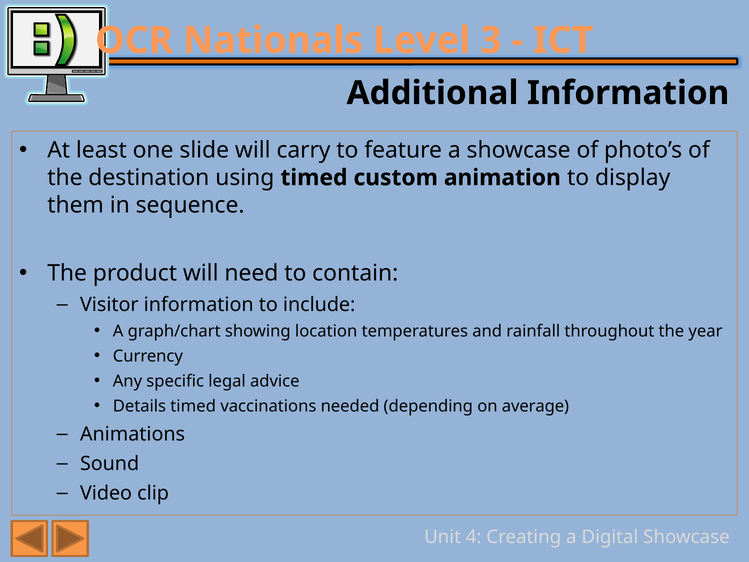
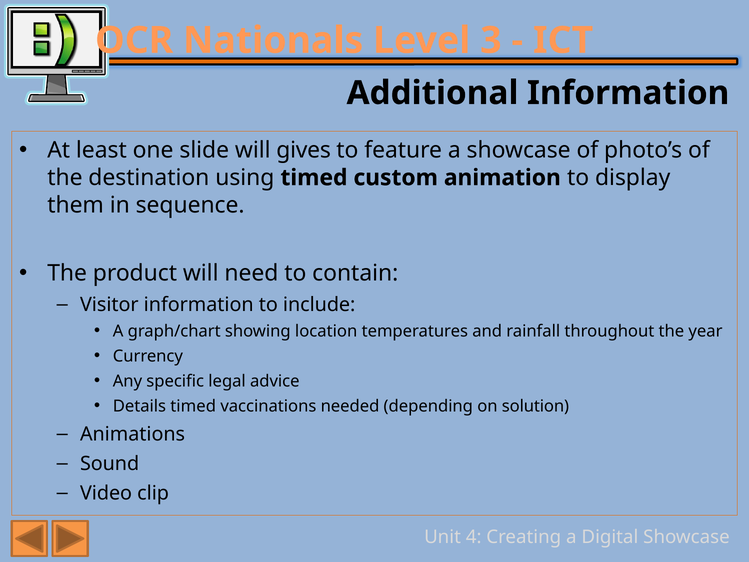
carry: carry -> gives (304, 150)
average: average -> solution (535, 406)
